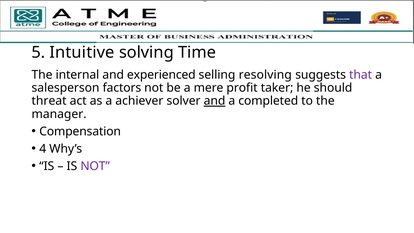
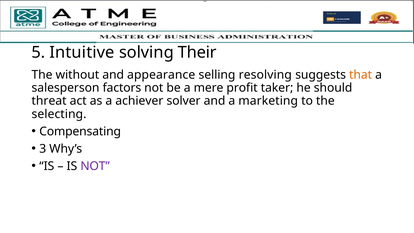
Time: Time -> Their (197, 52)
internal: internal -> without (77, 75)
experienced: experienced -> appearance (161, 75)
that colour: purple -> orange (361, 75)
and underline: present -> none (215, 101)
completed: completed -> marketing (268, 101)
manager: manager -> selecting (59, 114)
Compensation: Compensation -> Compensating (80, 131)
4: 4 -> 3 (43, 149)
